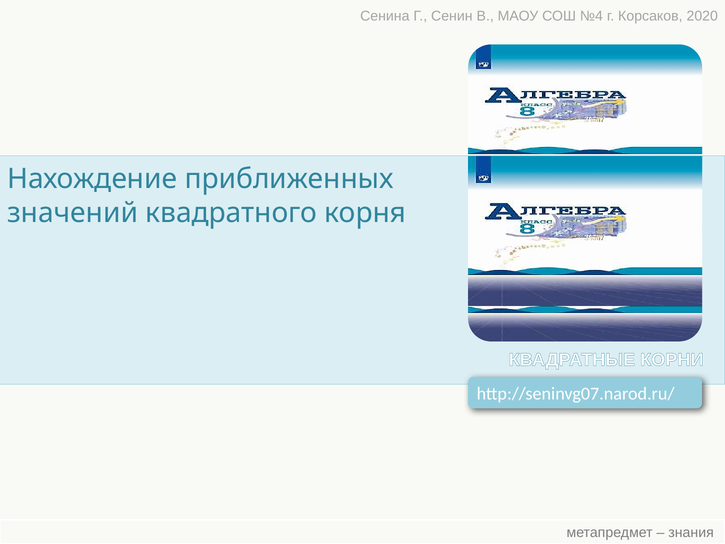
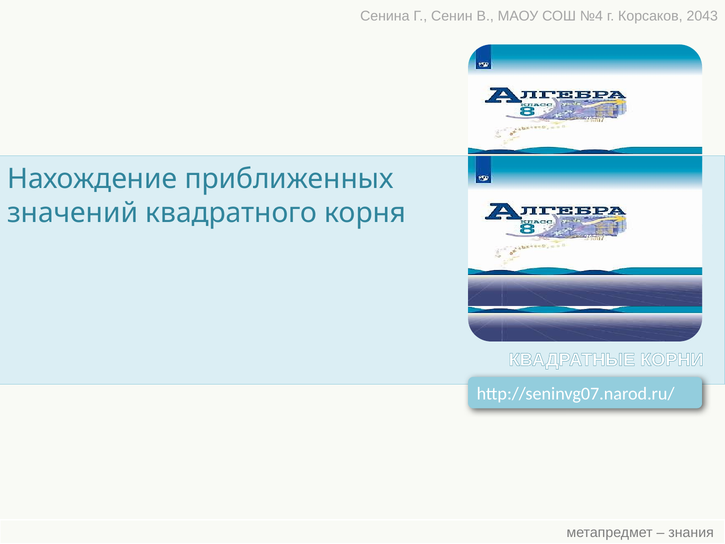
2020: 2020 -> 2043 (702, 16)
